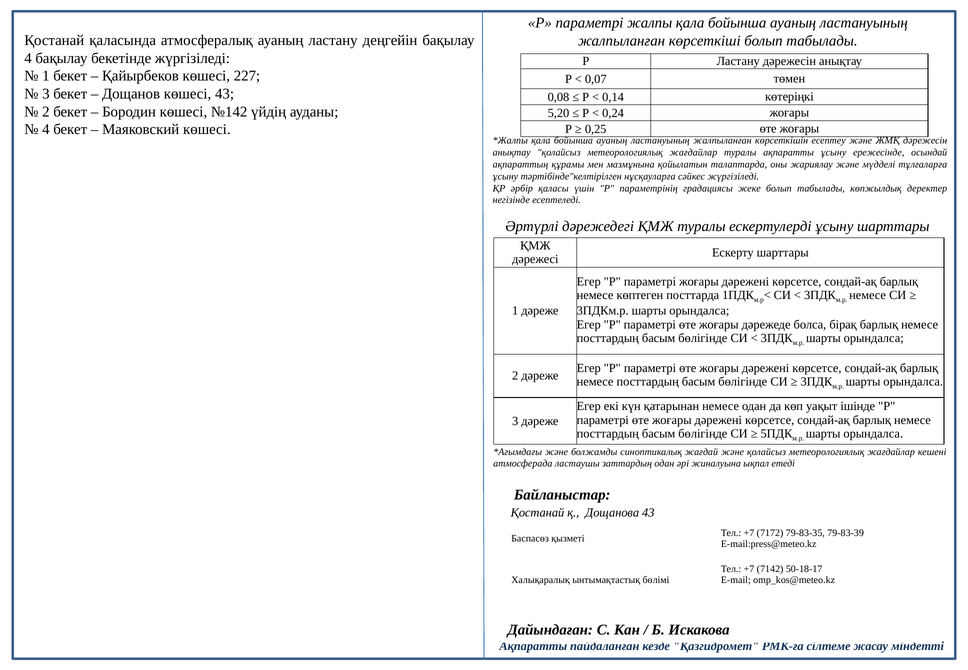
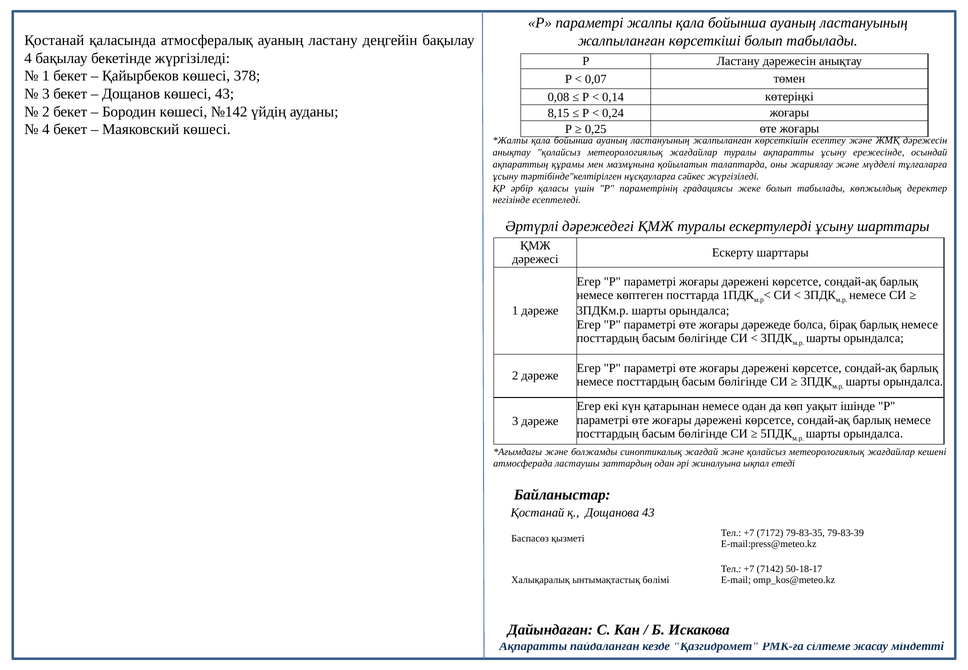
227: 227 -> 378 (247, 76)
5,20: 5,20 -> 8,15 (558, 113)
